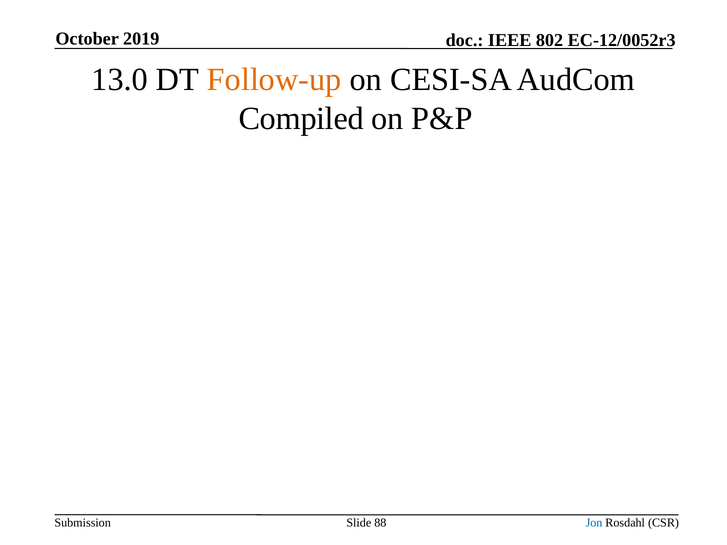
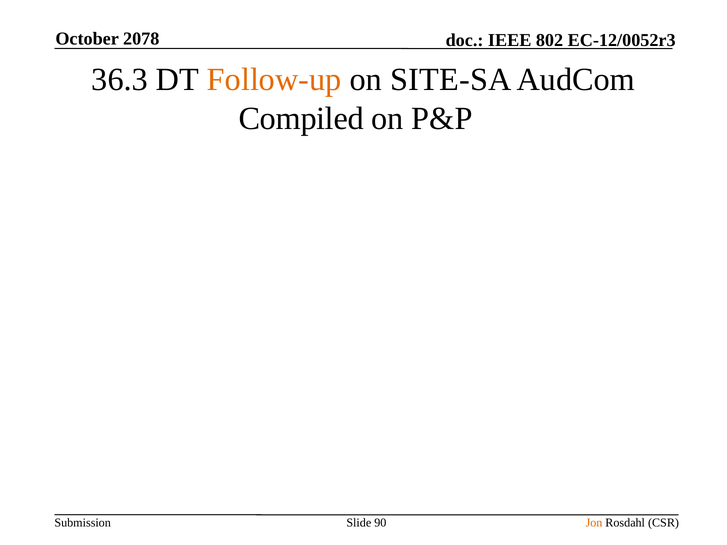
2019: 2019 -> 2078 (141, 39)
13.0: 13.0 -> 36.3 (120, 80)
CESI-SA: CESI-SA -> SITE-SA (451, 80)
88: 88 -> 90 (380, 523)
Jon colour: blue -> orange (594, 523)
